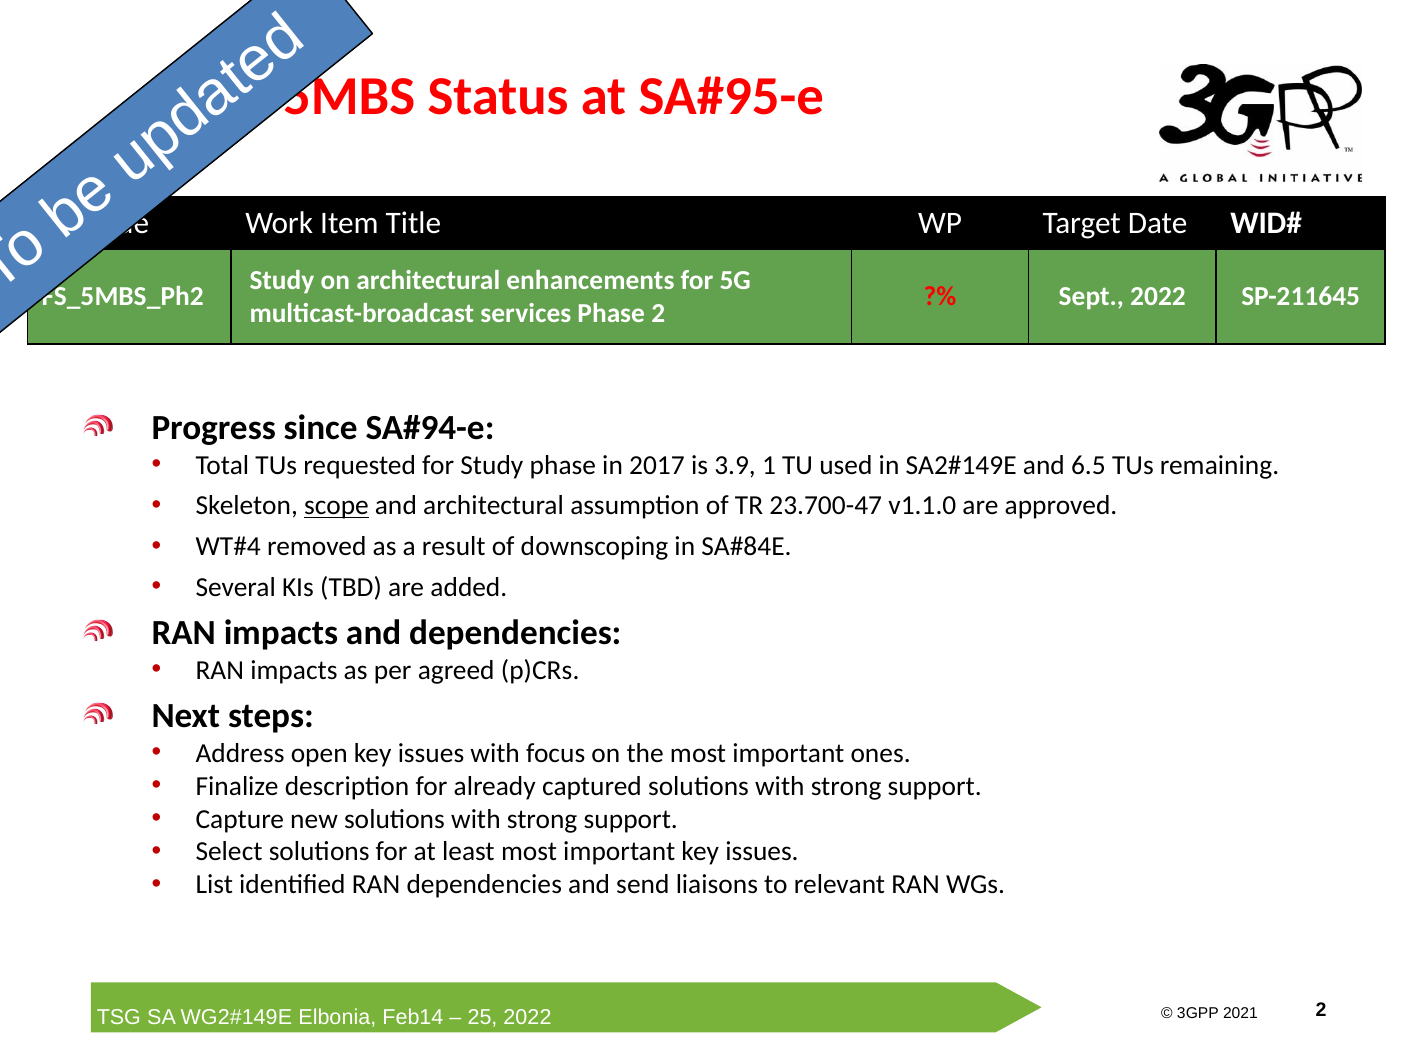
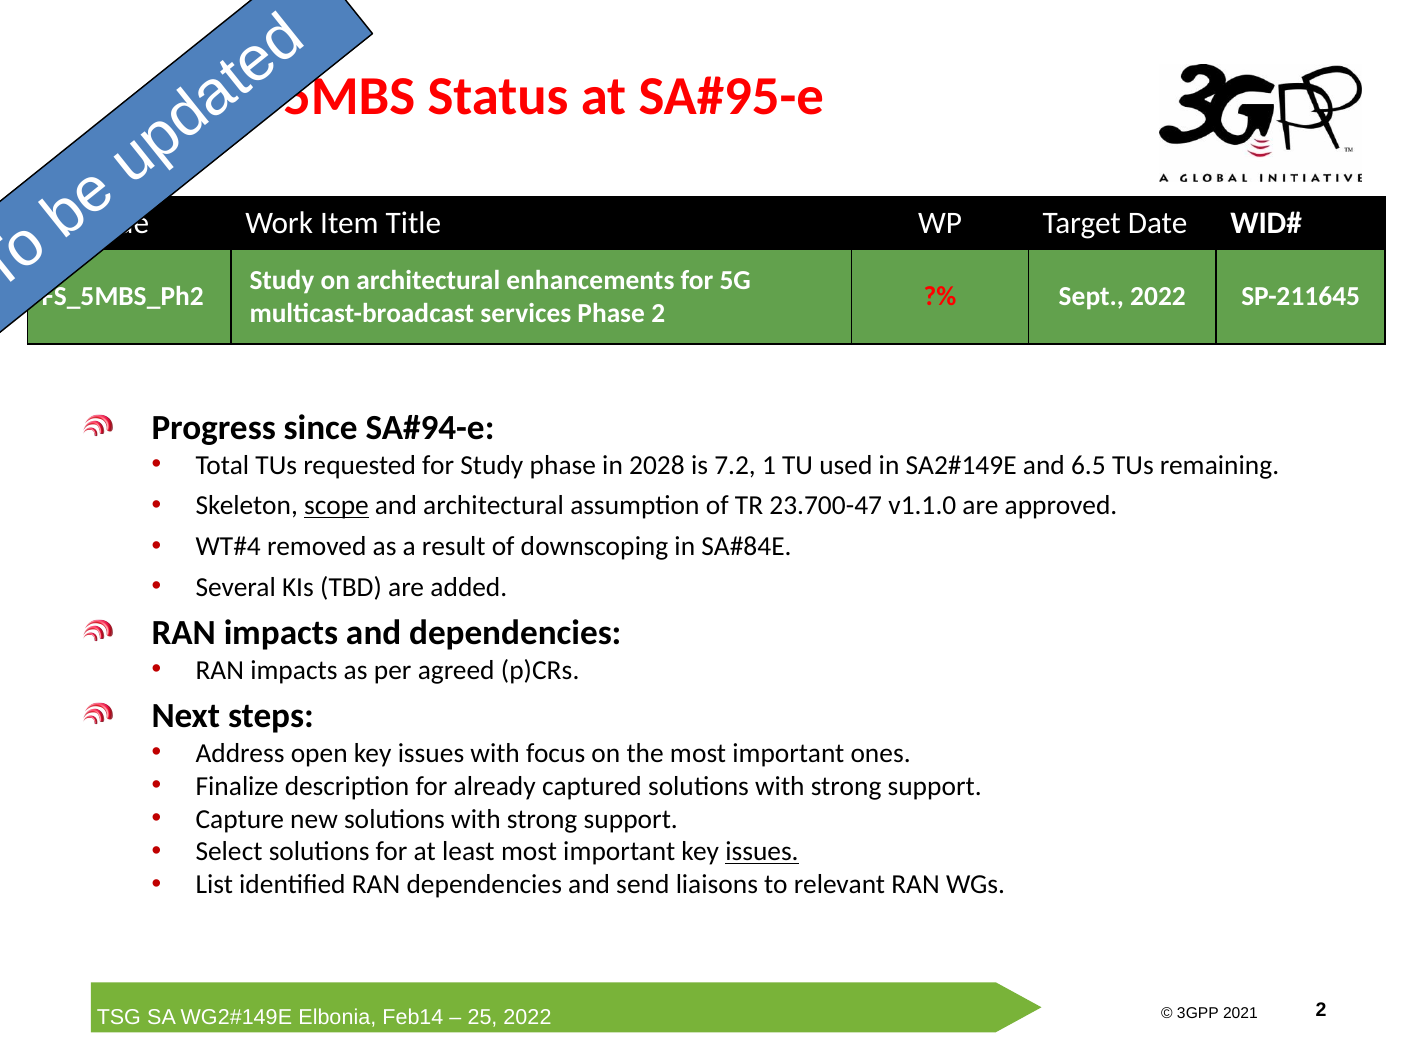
2017: 2017 -> 2028 (657, 465)
3.9: 3.9 -> 7.2 (735, 465)
issues underline: none -> present (762, 852)
